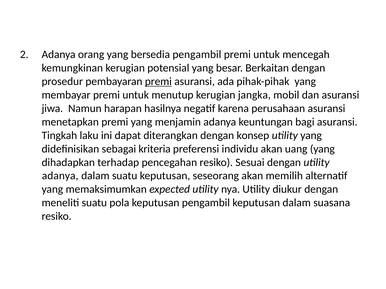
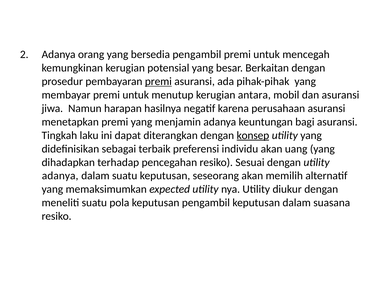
jangka: jangka -> antara (254, 95)
konsep underline: none -> present (253, 136)
kriteria: kriteria -> terbaik (155, 149)
